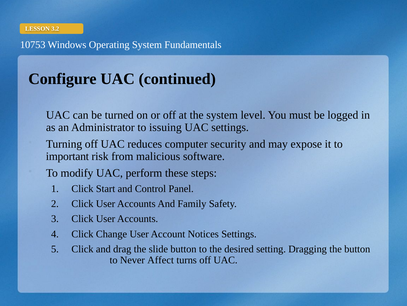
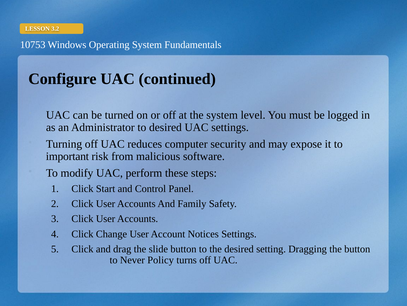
to issuing: issuing -> desired (165, 127)
Affect: Affect -> Policy (161, 260)
